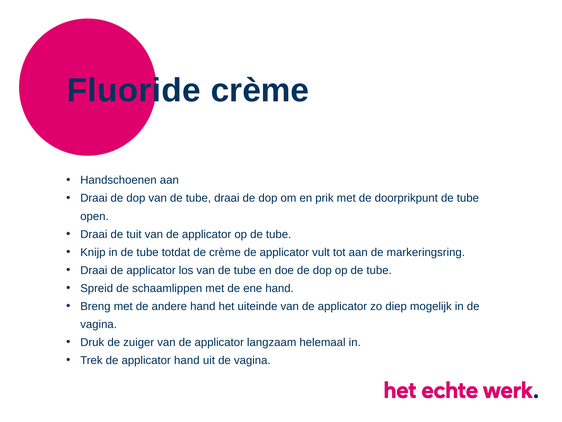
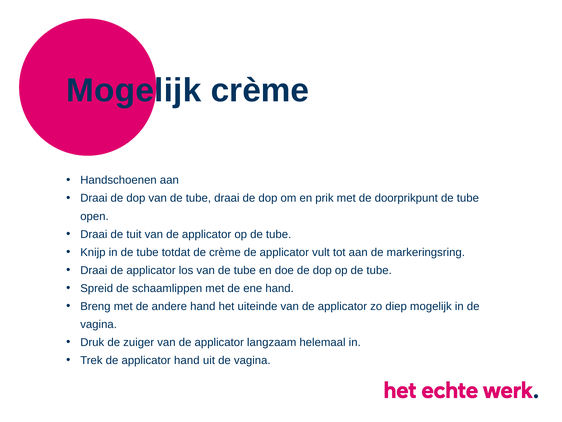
Fluoride: Fluoride -> Mogelijk (134, 90)
